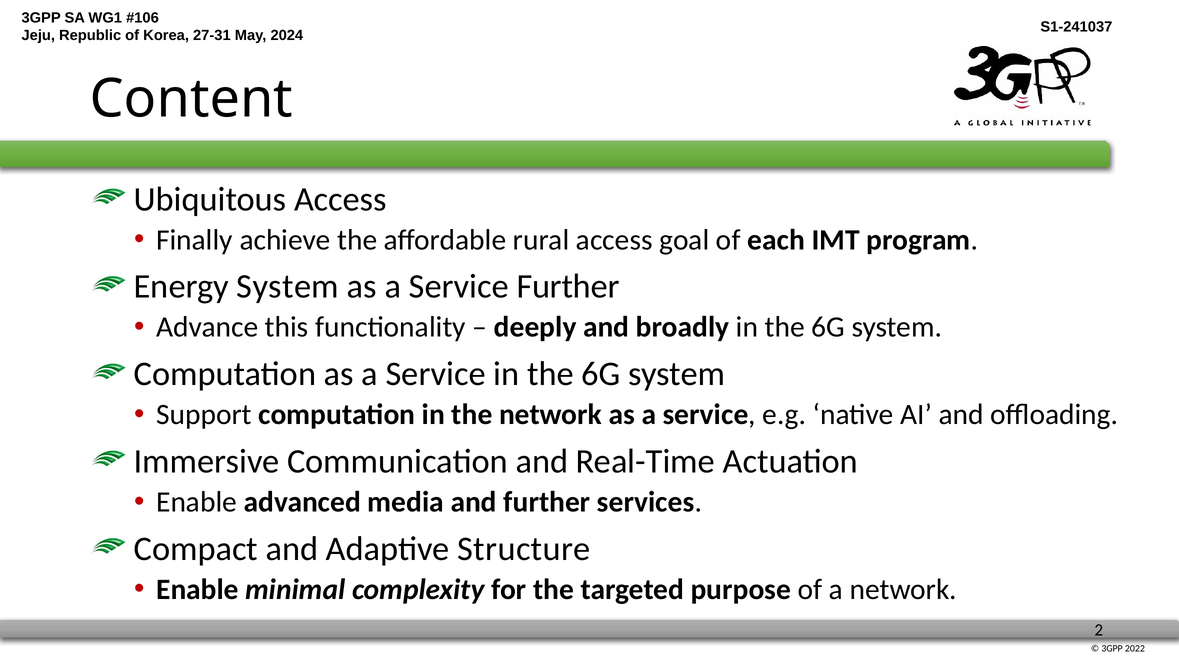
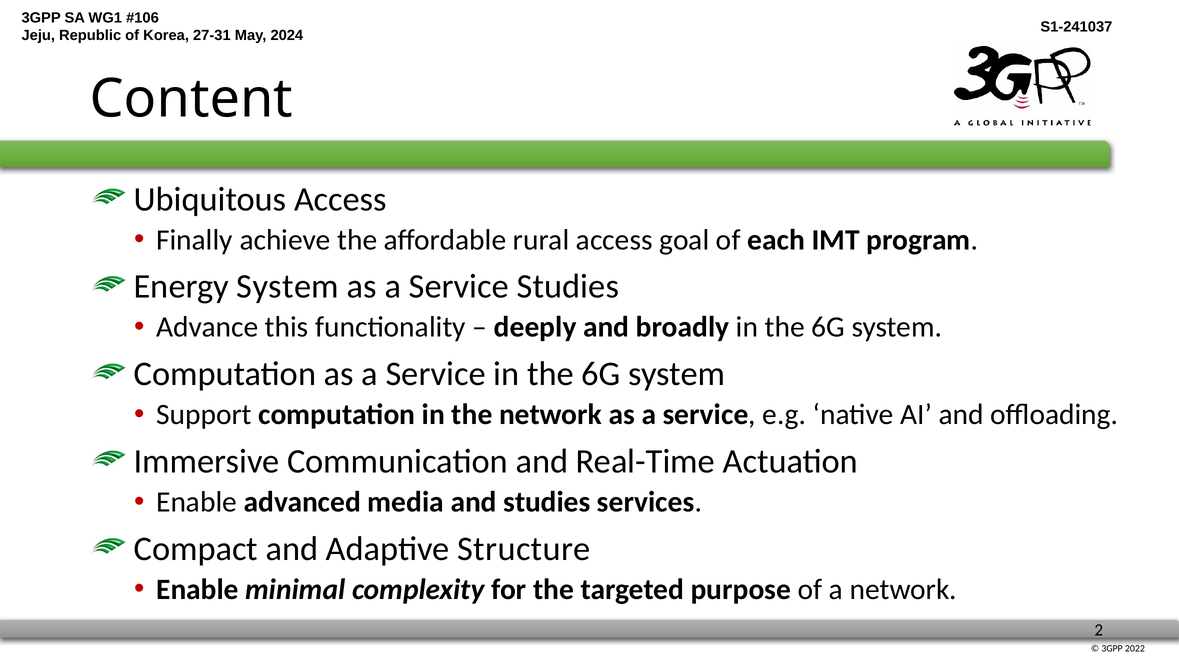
Service Further: Further -> Studies (568, 287)
and further: further -> studies (547, 502)
